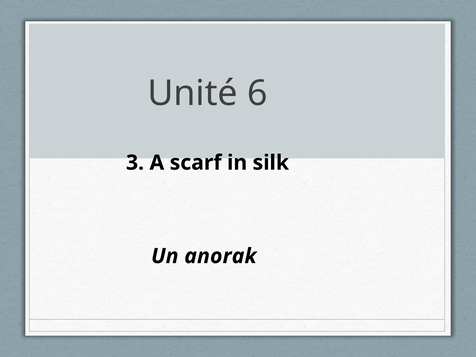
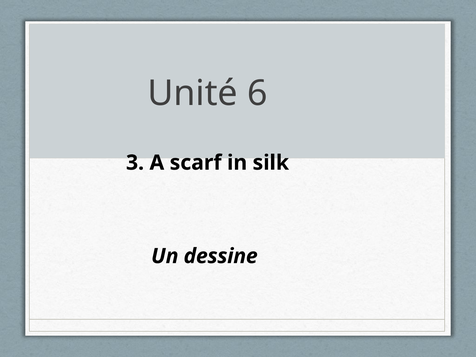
anorak: anorak -> dessine (221, 256)
